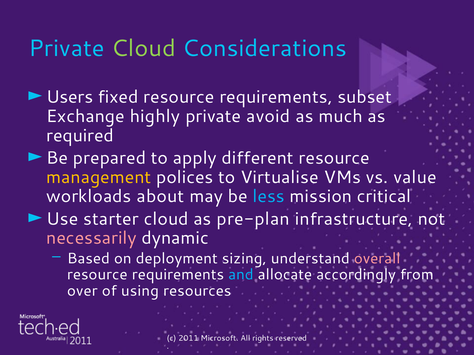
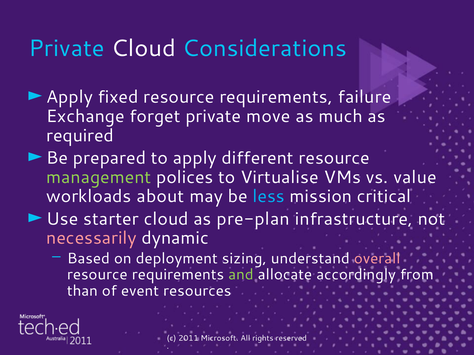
Cloud colour: light green -> white (144, 49)
Users: Users -> Apply (70, 97)
subset: subset -> failure (365, 97)
highly: highly -> forget (155, 116)
avoid: avoid -> move (268, 116)
management colour: yellow -> light green (99, 177)
and colour: light blue -> light green (241, 275)
over: over -> than (82, 291)
using: using -> event (140, 291)
